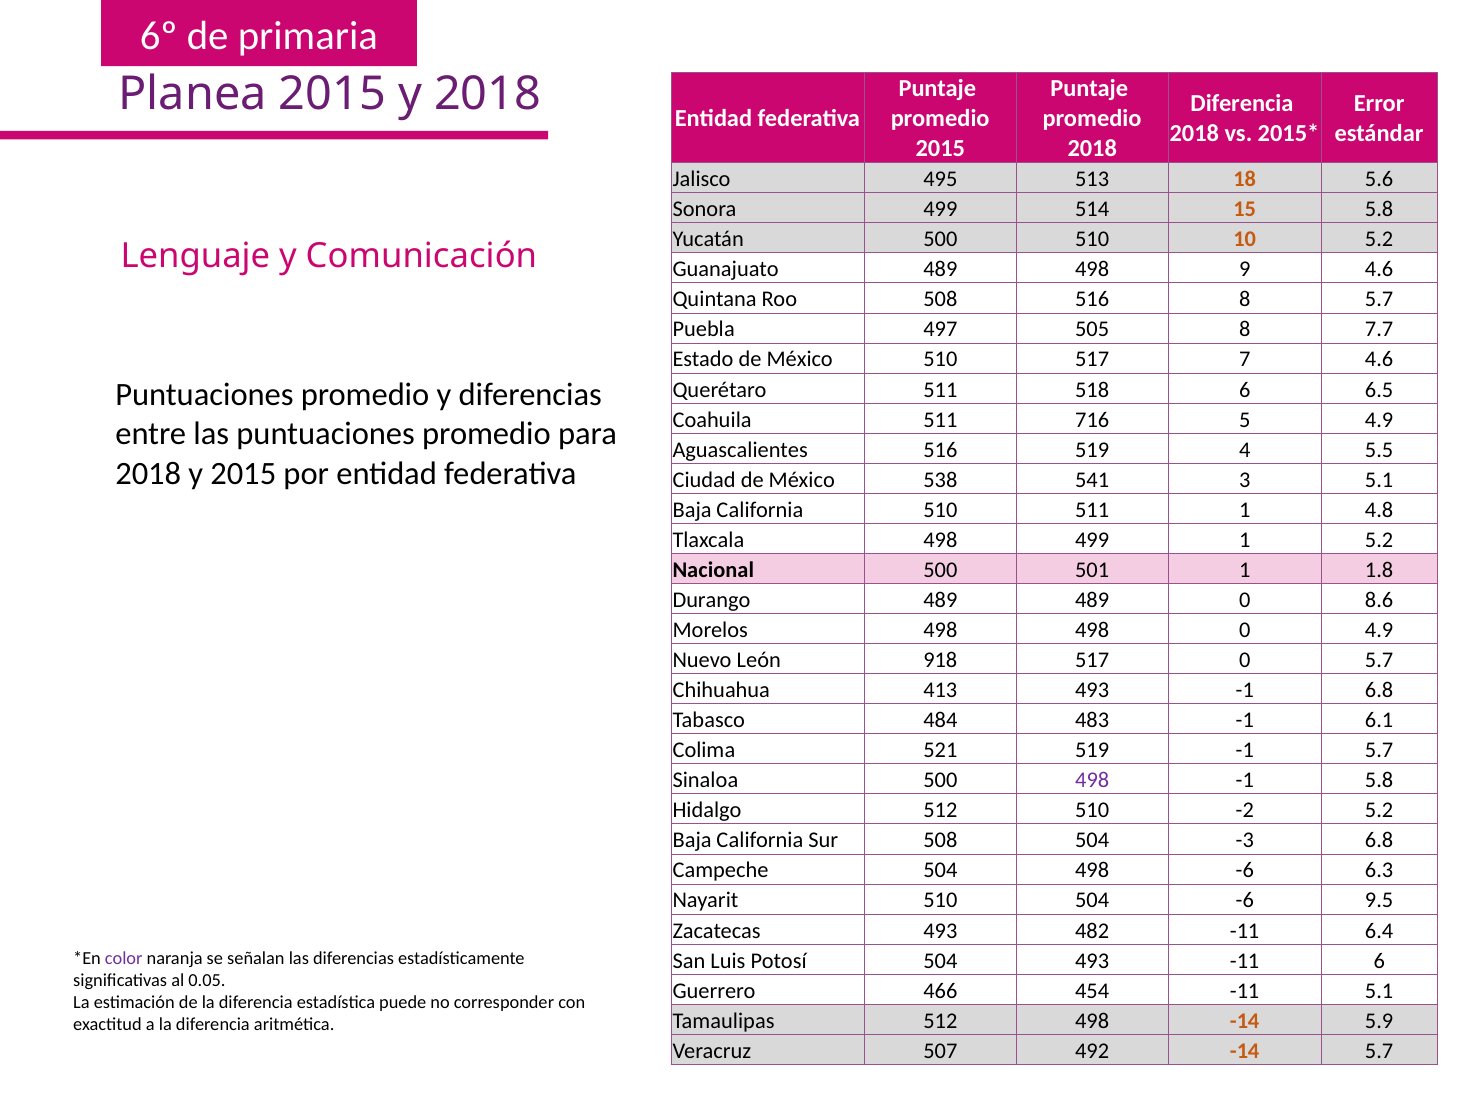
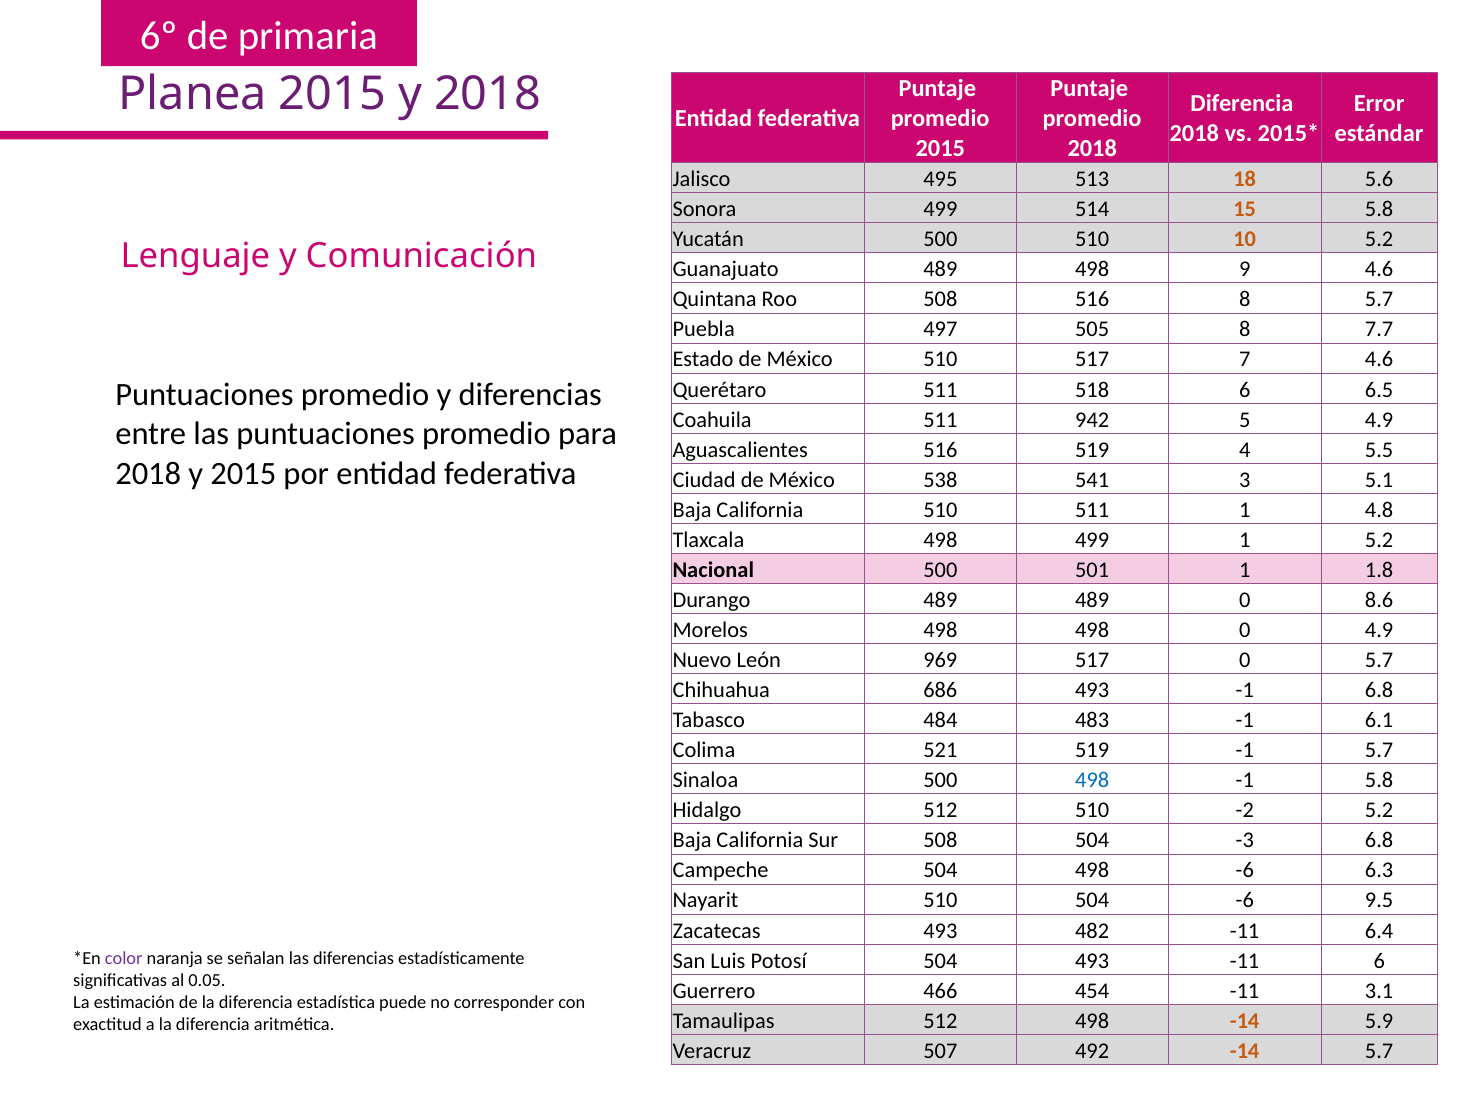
716: 716 -> 942 (1092, 420)
918: 918 -> 969 (940, 660)
413: 413 -> 686 (940, 691)
498 colour: purple -> blue (1092, 781)
-11 5.1: 5.1 -> 3.1 (1379, 991)
